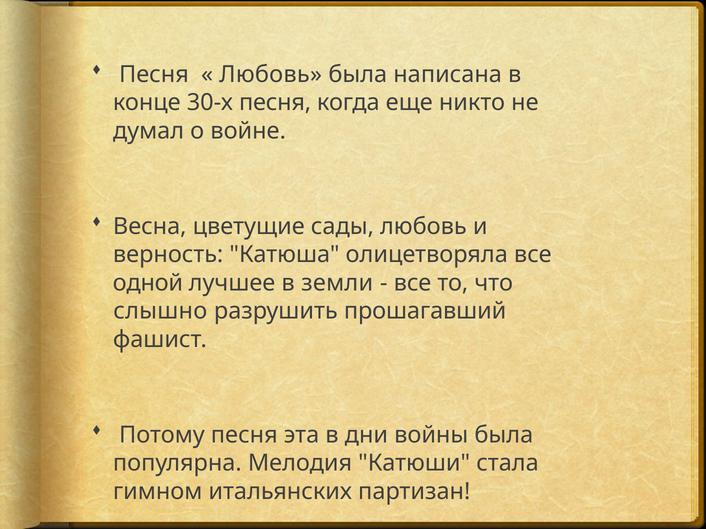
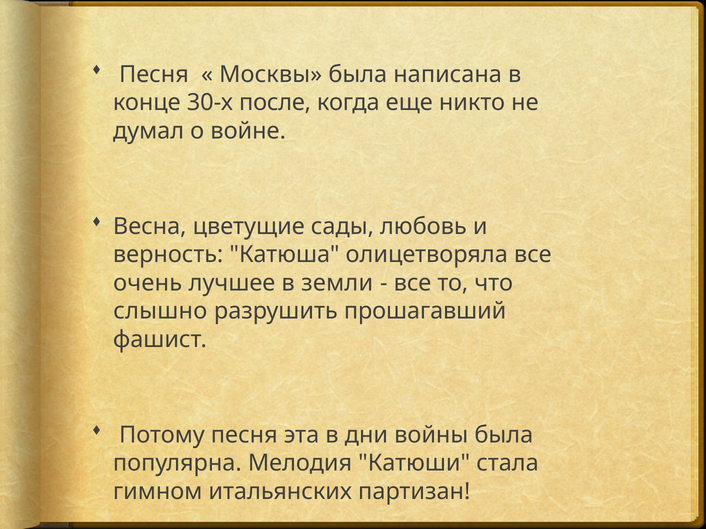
Любовь: Любовь -> Москвы (271, 74)
30-х песня: песня -> после (275, 103)
одной: одной -> очень (148, 283)
